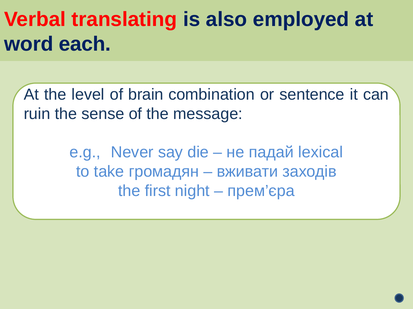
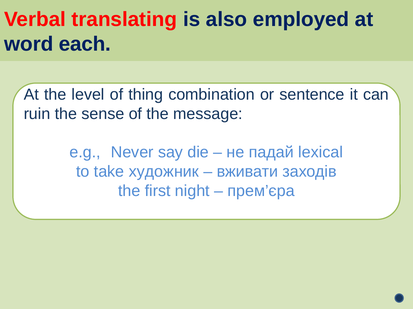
brain: brain -> thing (146, 95)
громадян: громадян -> художник (164, 172)
